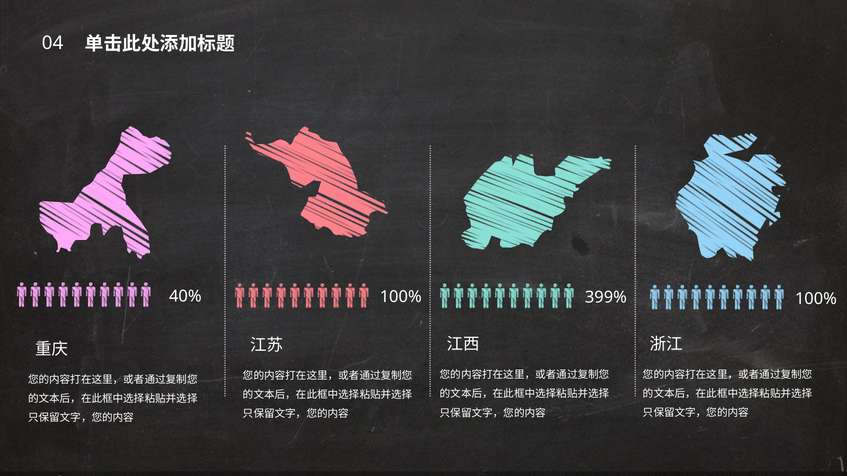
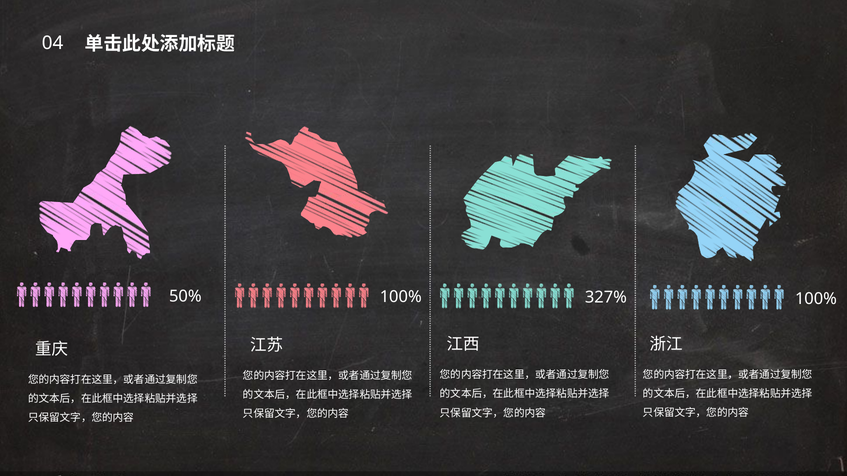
40%: 40% -> 50% (185, 296)
399%: 399% -> 327% (606, 298)
